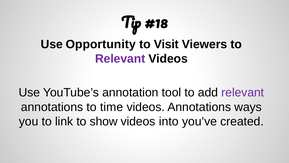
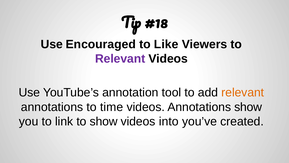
Opportunity: Opportunity -> Encouraged (101, 44)
Visit: Visit -> Like (166, 44)
relevant colour: purple -> orange (243, 92)
Annotations ways: ways -> show (248, 107)
